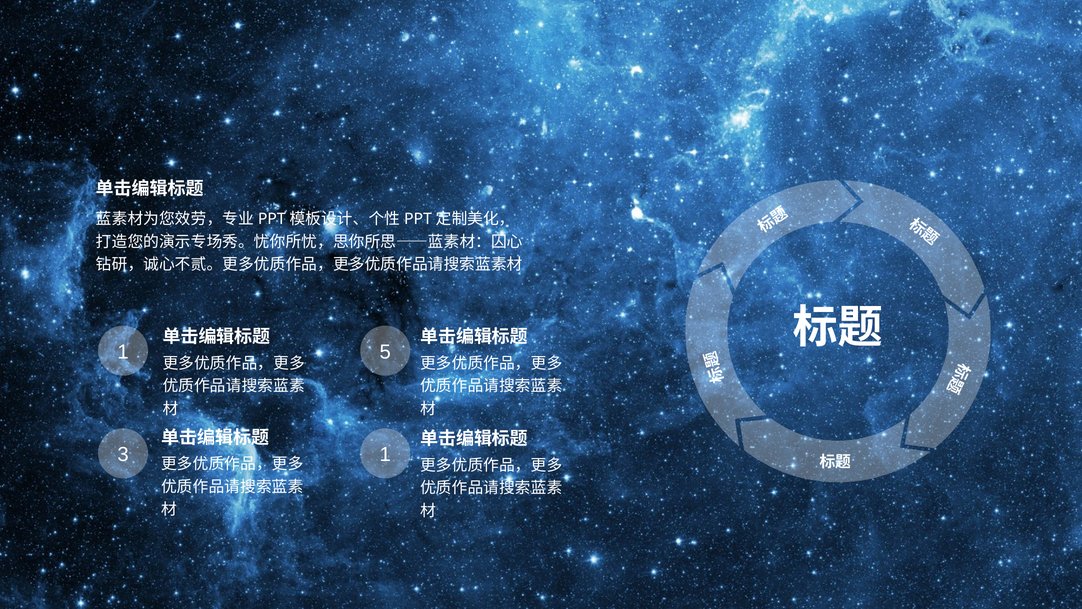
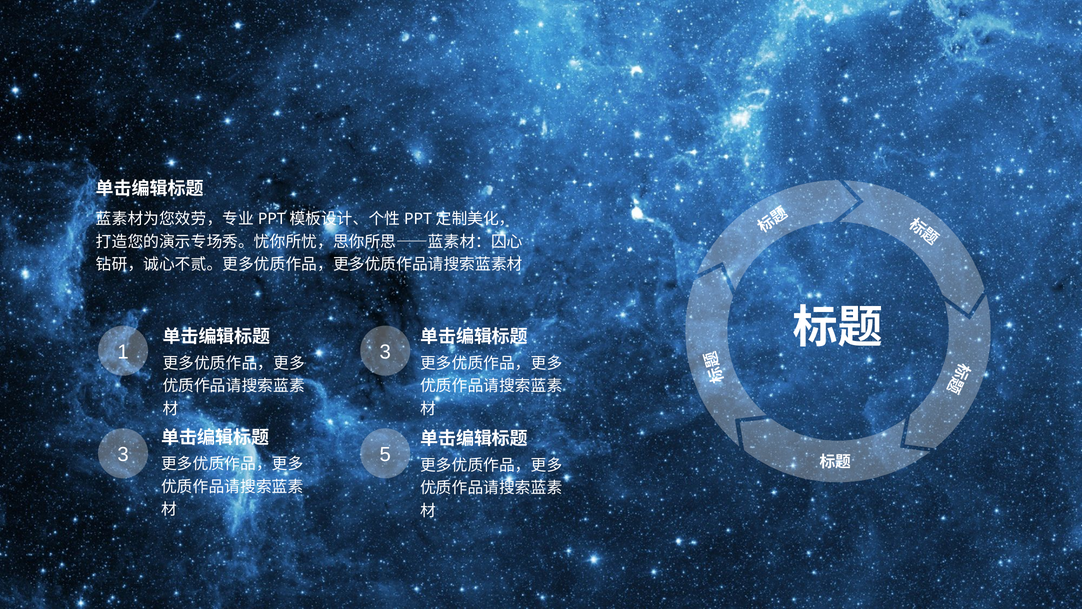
1 5: 5 -> 3 (385, 352)
3 1: 1 -> 5 (385, 454)
